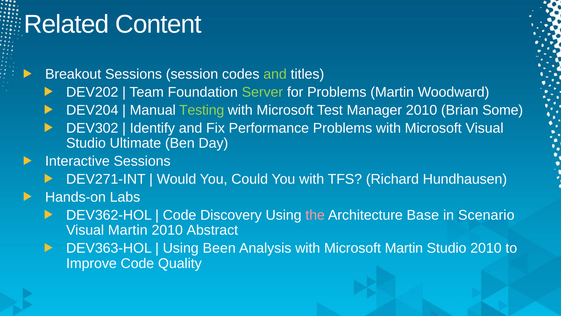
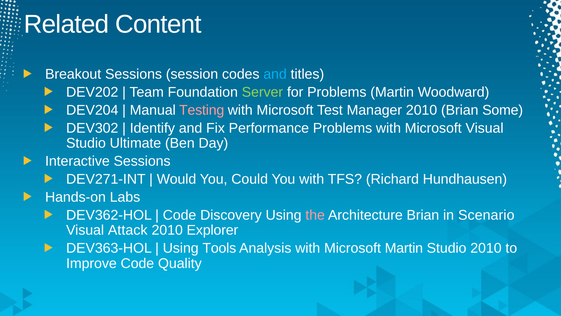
and colour: light green -> light blue (275, 74)
Testing colour: light green -> pink (202, 110)
Architecture Base: Base -> Brian (423, 215)
Visual Martin: Martin -> Attack (128, 230)
Abstract: Abstract -> Explorer (212, 230)
Been: Been -> Tools (219, 248)
